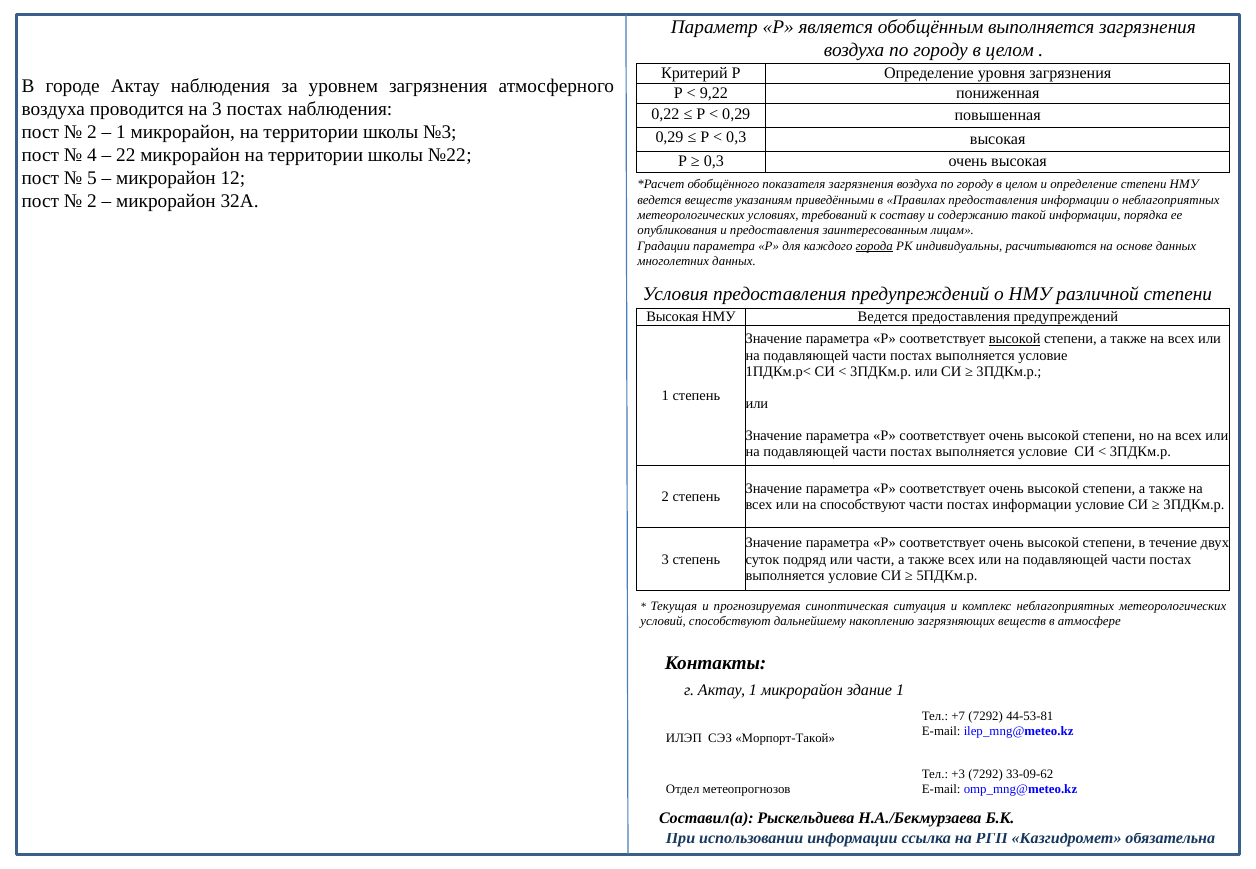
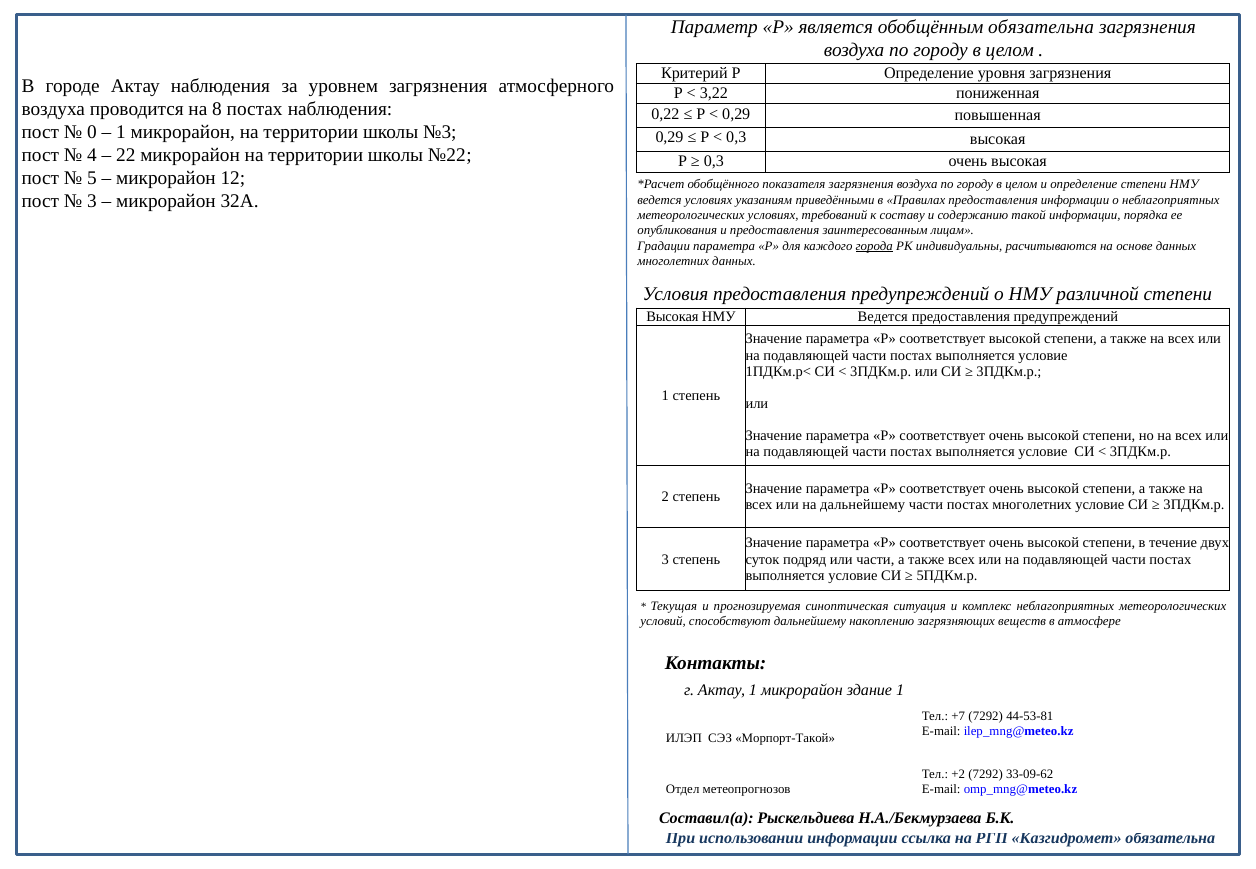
обобщённым выполняется: выполняется -> обязательна (1041, 27)
9,22: 9,22 -> 3,22 (714, 93)
на 3: 3 -> 8 (217, 109)
2: 2 -> 0 (92, 132)
2: 2 -> 3 (92, 202)
ведется веществ: веществ -> условиях (709, 200)
высокой underline: present -> none (1015, 339)
на способствуют: способствуют -> дальнейшему (863, 505)
постах информации: информации -> многолетних (1032, 505)
+3: +3 -> +2 (958, 775)
